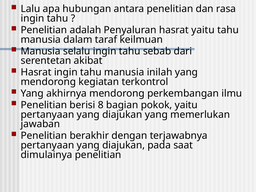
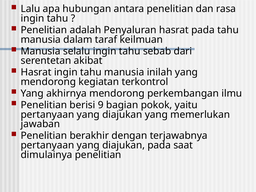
hasrat yaitu: yaitu -> pada (203, 30)
8: 8 -> 9 (101, 105)
